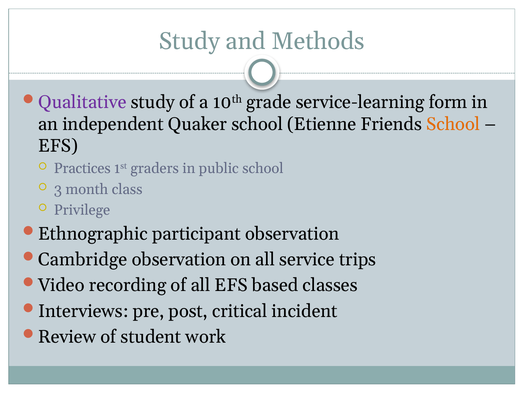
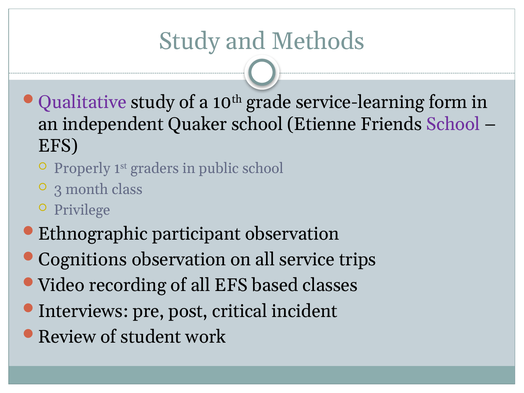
School colour: orange -> purple (453, 124)
Practices: Practices -> Properly (82, 169)
Cambridge: Cambridge -> Cognitions (83, 259)
